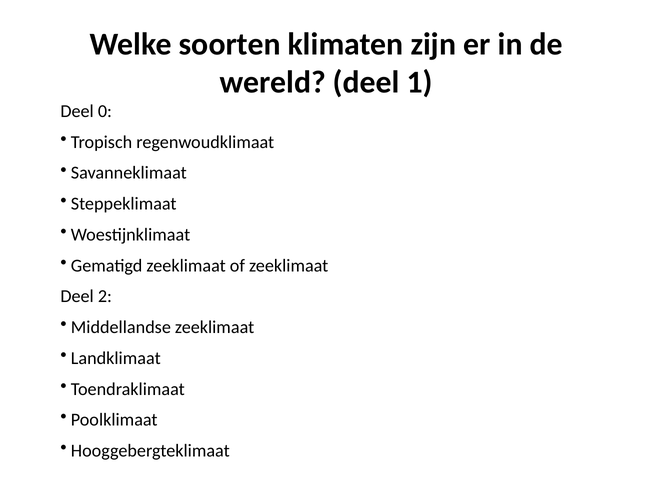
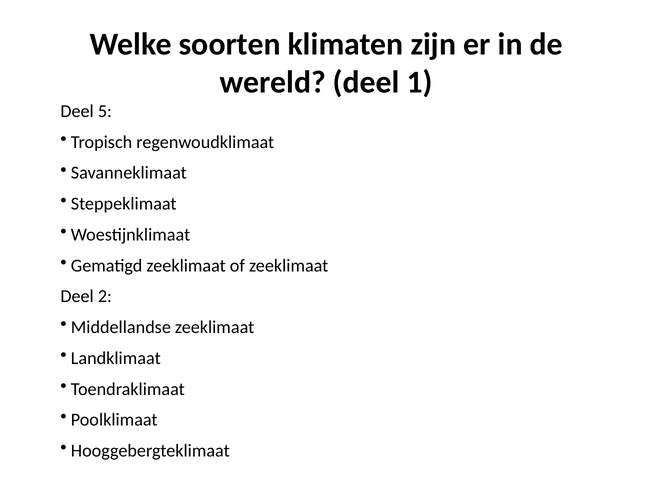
0: 0 -> 5 (105, 111)
